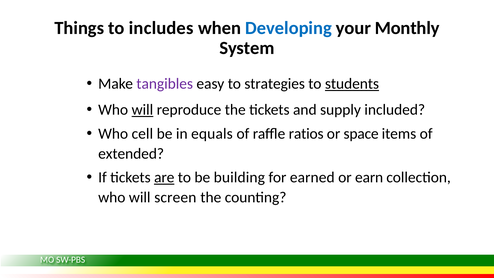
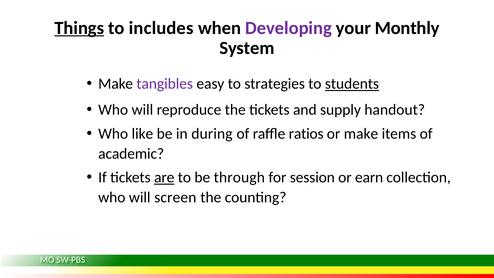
Things underline: none -> present (79, 28)
Developing colour: blue -> purple (289, 28)
will underline: present -> none (142, 110)
included: included -> handout (395, 110)
cell: cell -> like (142, 134)
equals: equals -> during (212, 134)
or space: space -> make (361, 134)
extended: extended -> academic (131, 154)
building: building -> through (239, 177)
earned: earned -> session (312, 177)
